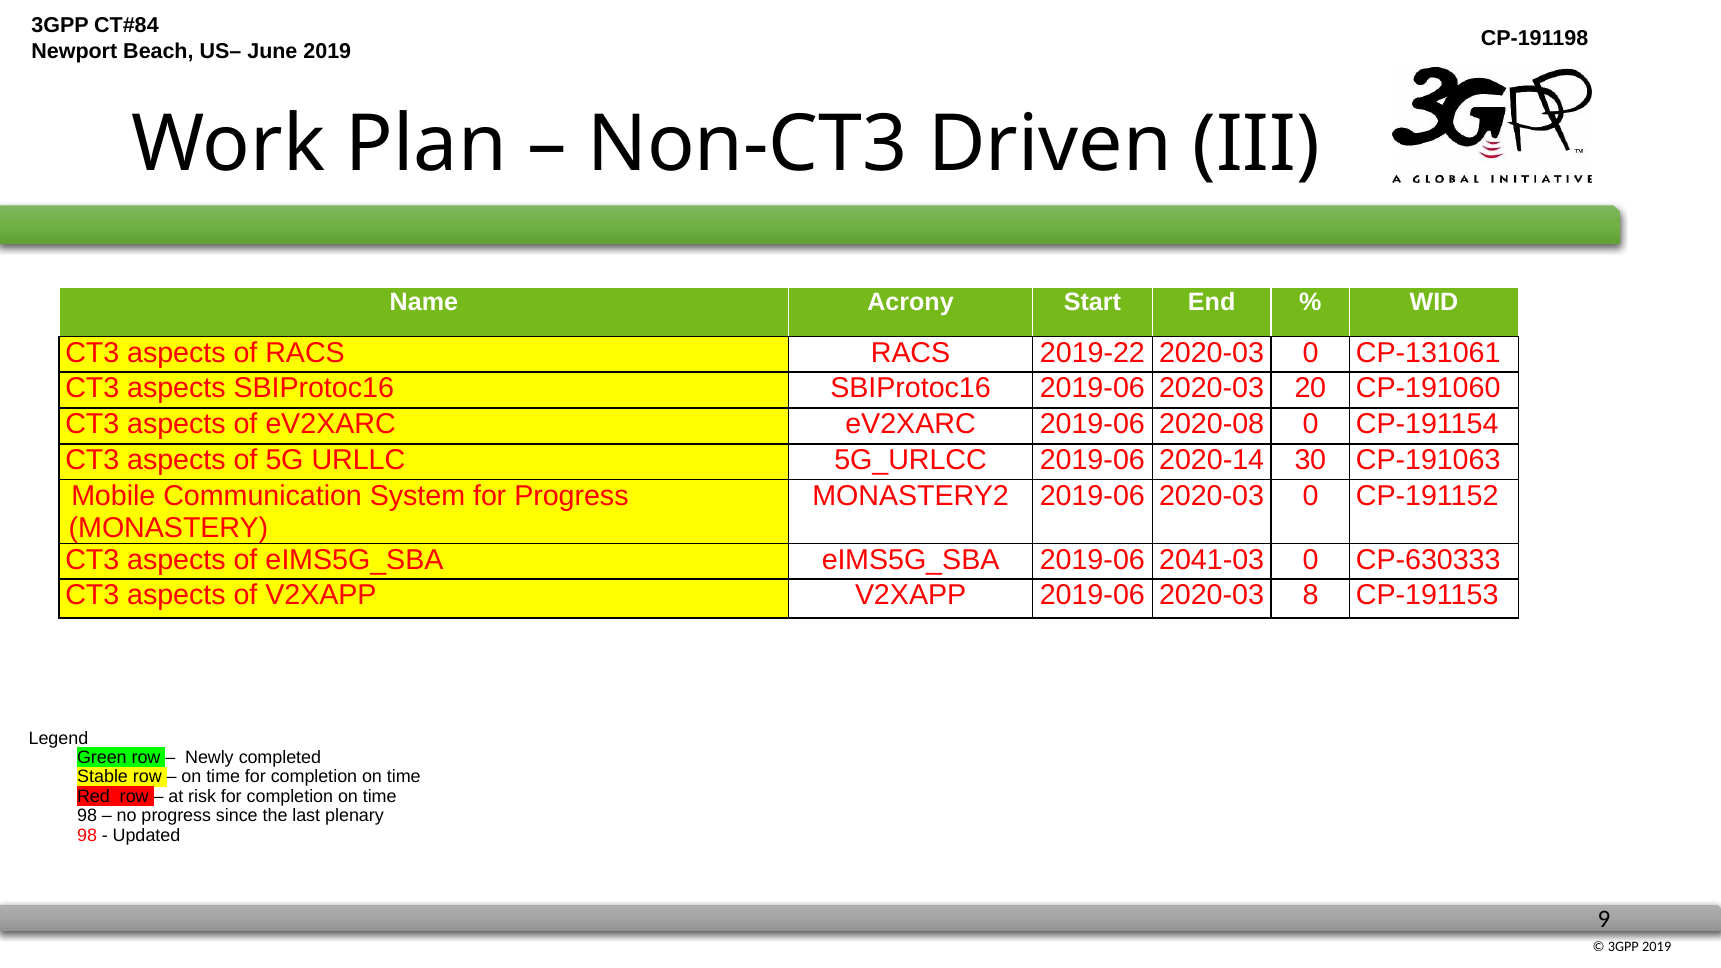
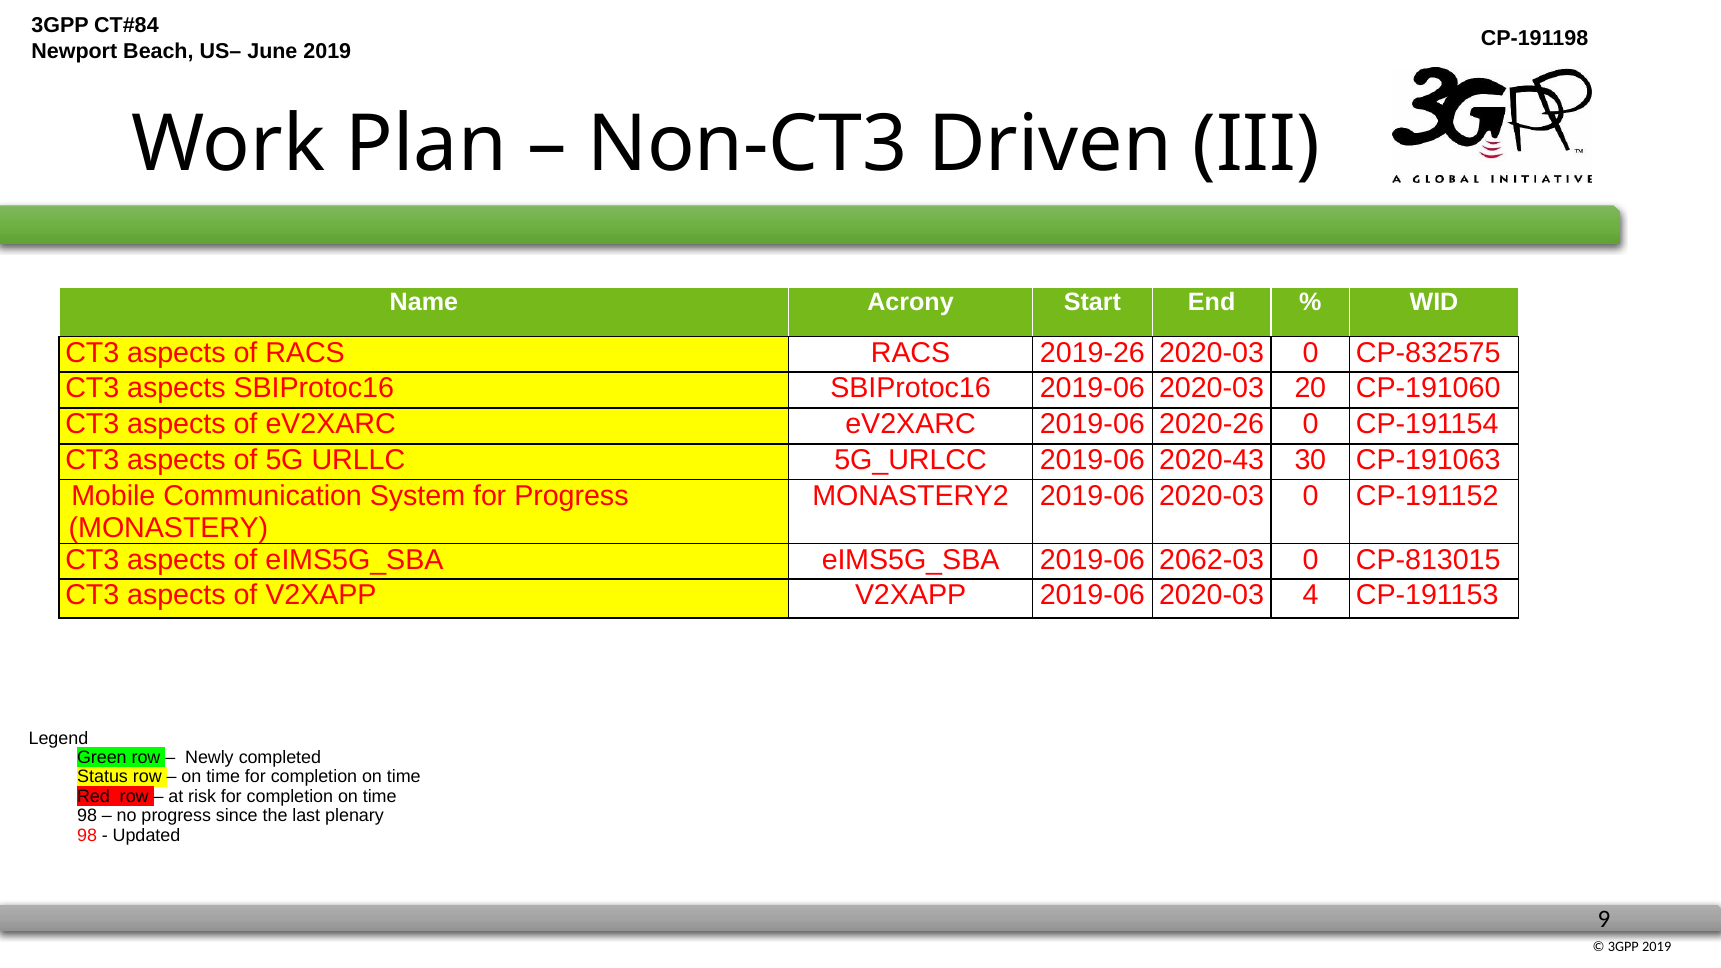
2019-22: 2019-22 -> 2019-26 (1092, 353)
CP-131061: CP-131061 -> CP-832575 (1428, 353)
2020-08: 2020-08 -> 2020-26 (1212, 424)
2020-14: 2020-14 -> 2020-43 (1212, 460)
2041-03: 2041-03 -> 2062-03 (1212, 560)
CP-630333: CP-630333 -> CP-813015 (1428, 560)
8: 8 -> 4 (1310, 596)
Stable: Stable -> Status (103, 777)
